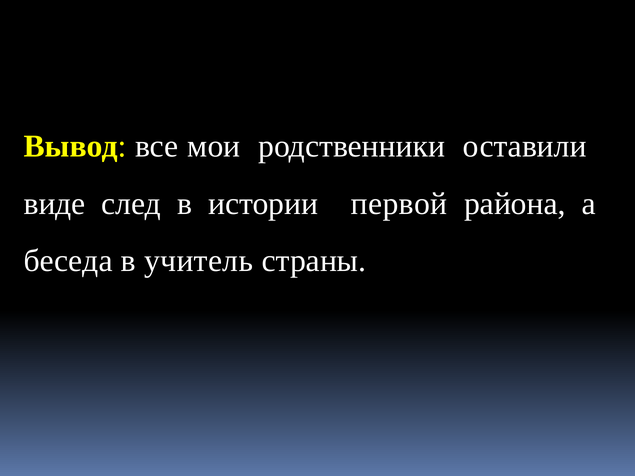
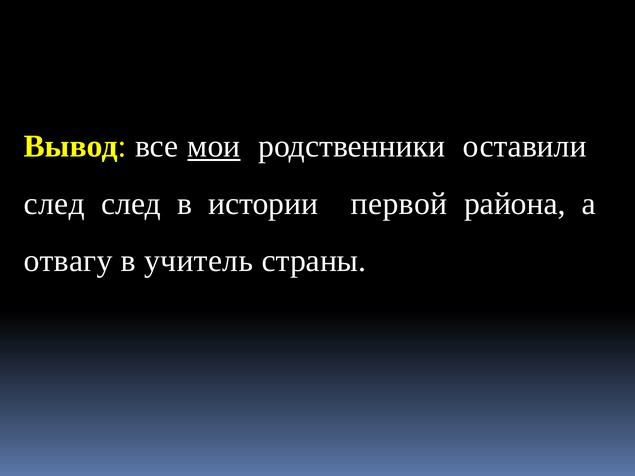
мои underline: none -> present (214, 147)
виде: виде -> след (54, 204)
беседа: беседа -> отвагу (68, 261)
